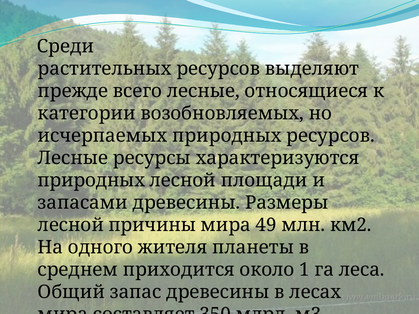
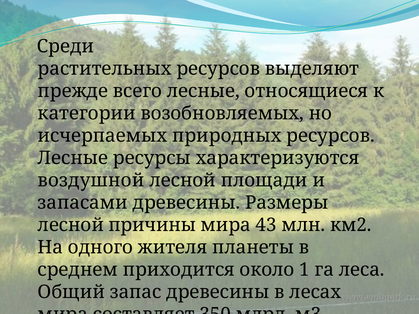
природных: природных -> воздушной (91, 180)
49: 49 -> 43 (266, 225)
